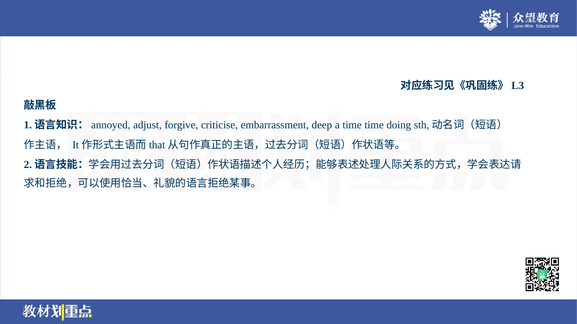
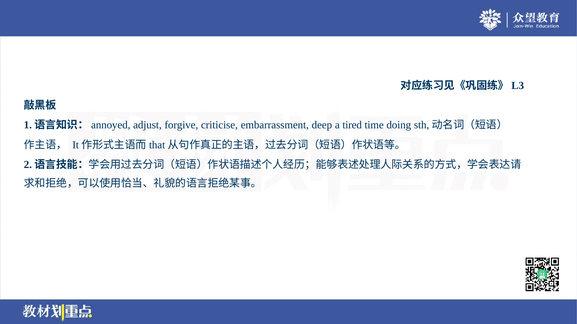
a time: time -> tired (352, 125)
